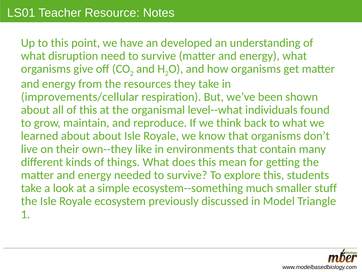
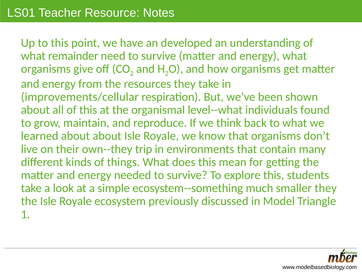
disruption: disruption -> remainder (73, 56)
like: like -> trip (144, 149)
smaller stuff: stuff -> they (326, 188)
